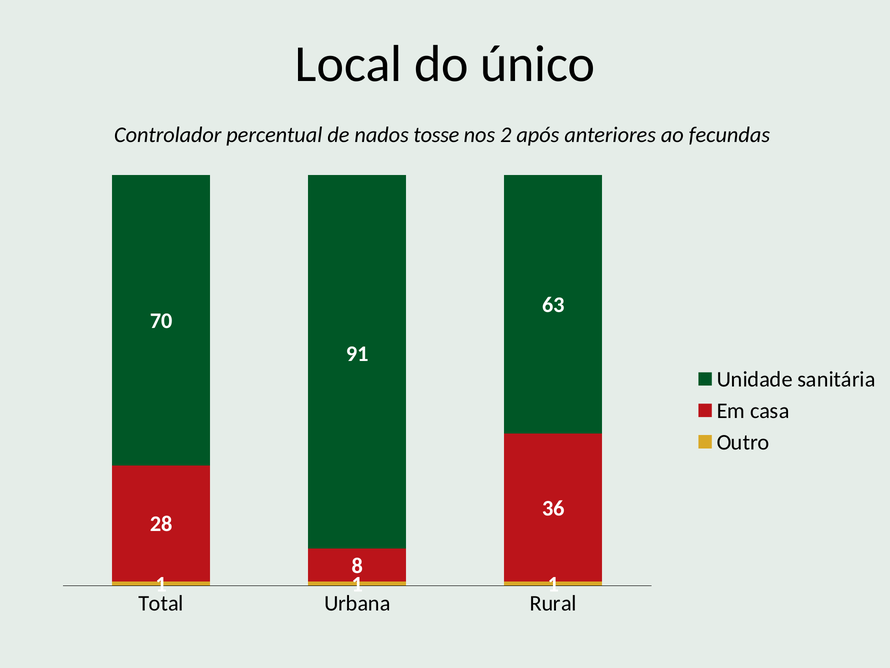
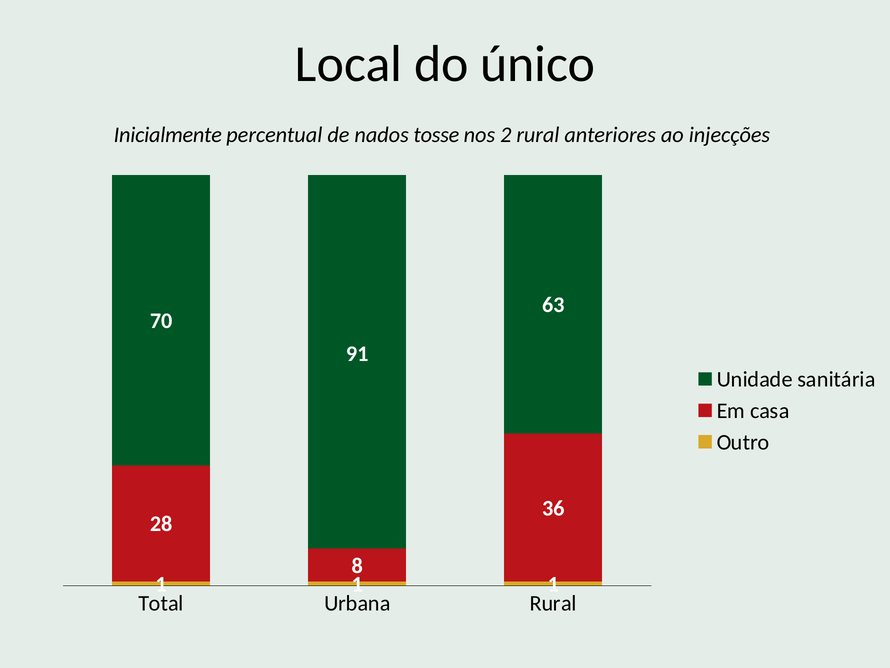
Controlador: Controlador -> Inicialmente (168, 135)
2 após: após -> rural (538, 135)
fecundas: fecundas -> injecções (729, 135)
